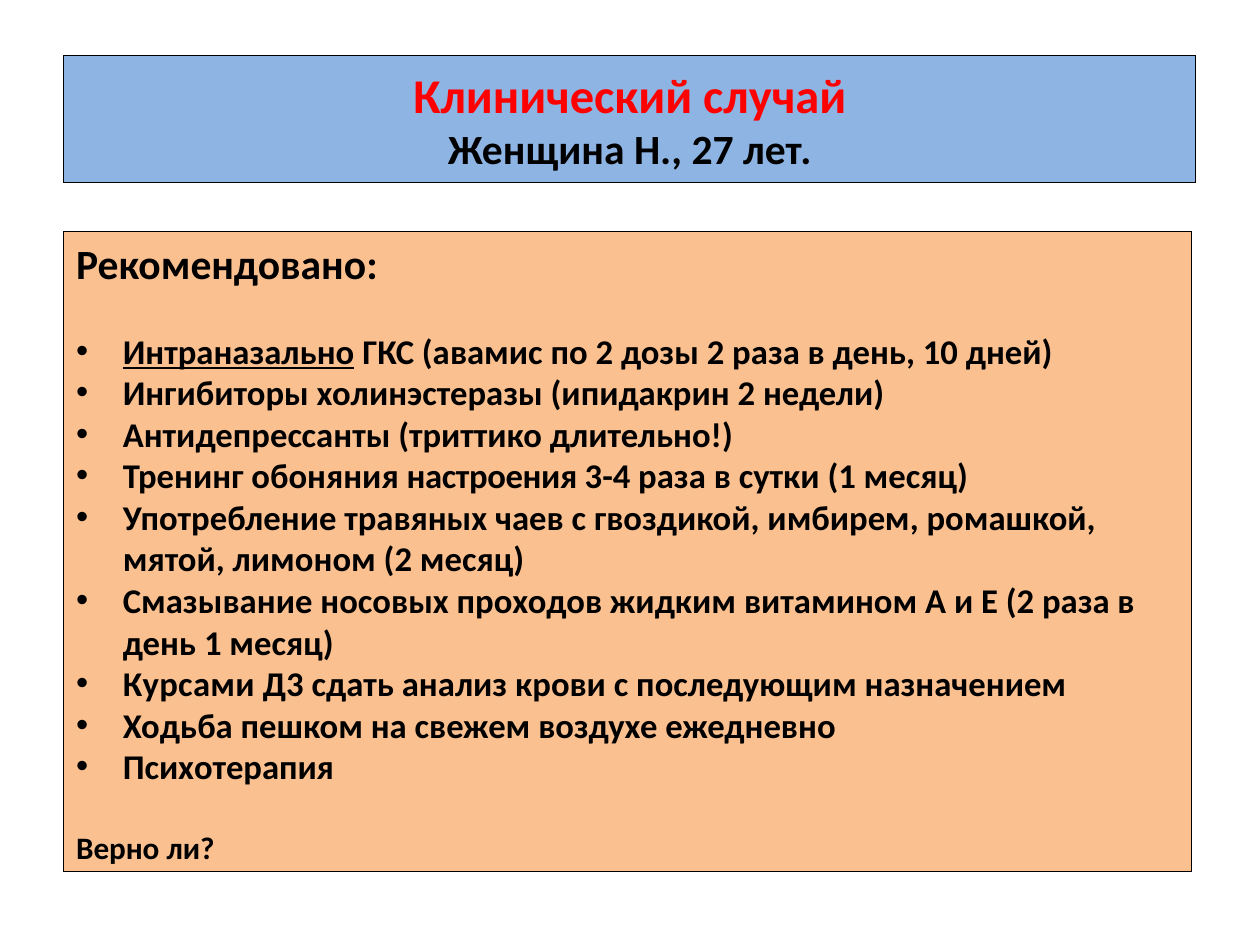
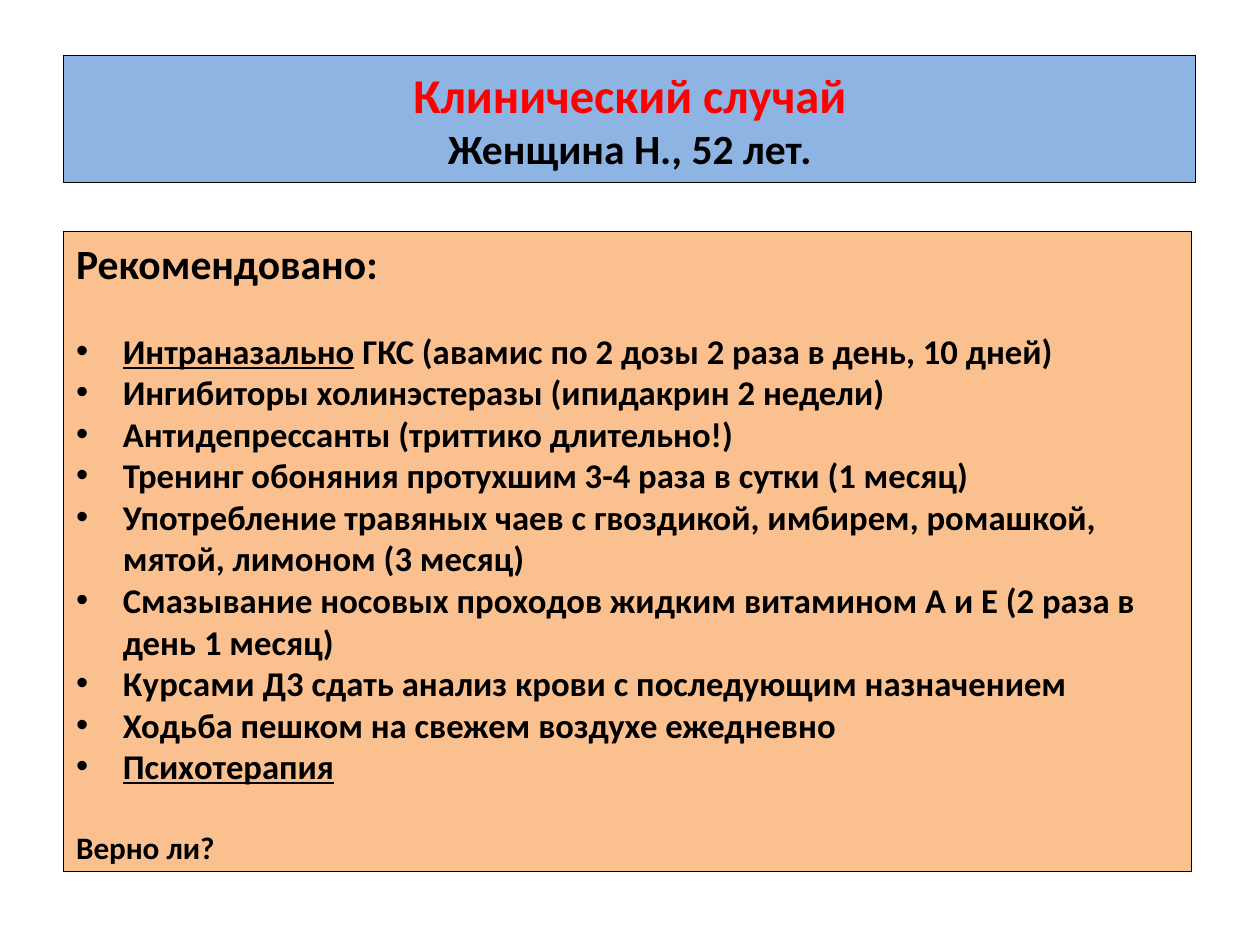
27: 27 -> 52 (713, 151)
настроения: настроения -> протухшим (492, 477)
лимоном 2: 2 -> 3 (398, 561)
Психотерапия underline: none -> present (228, 769)
